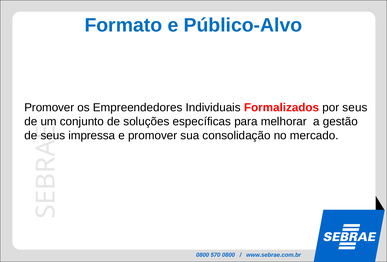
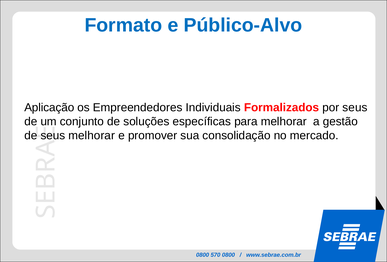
Promover: Promover -> Aplicação (49, 108)
impressa: impressa -> melhorar (92, 136)
